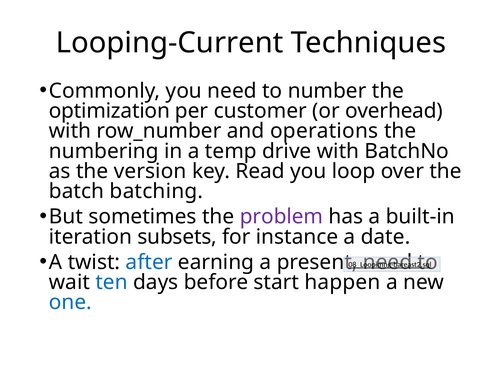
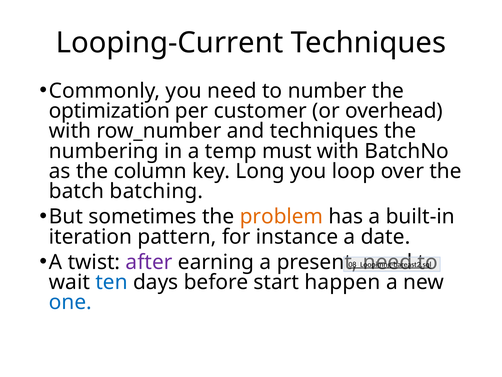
and operations: operations -> techniques (324, 131)
drive: drive -> must (287, 151)
version: version -> column (150, 171)
Read: Read -> Long (260, 171)
problem colour: purple -> orange (281, 216)
subsets: subsets -> pattern (177, 237)
after colour: blue -> purple (149, 262)
